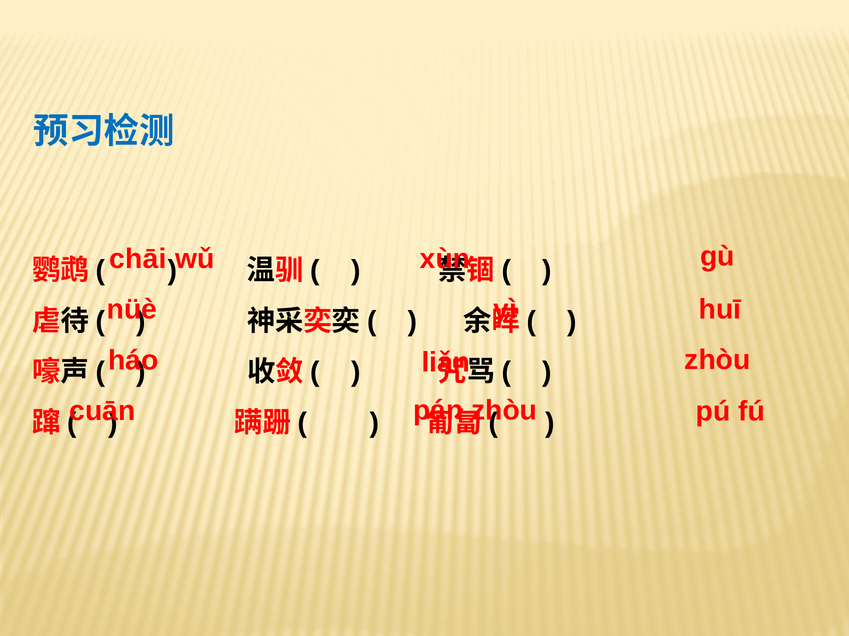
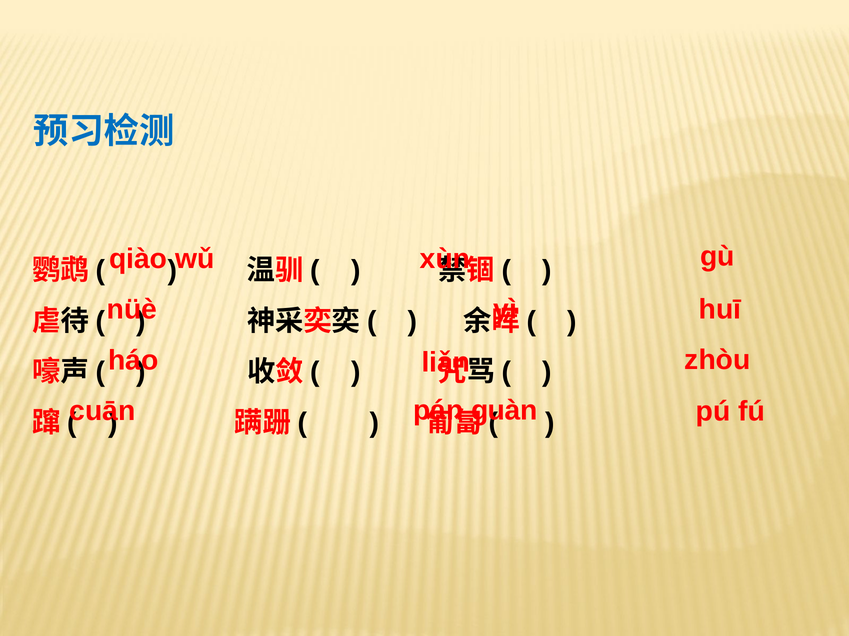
chāi: chāi -> qiào (138, 259)
zhòu: zhòu -> ɡuàn (504, 411)
